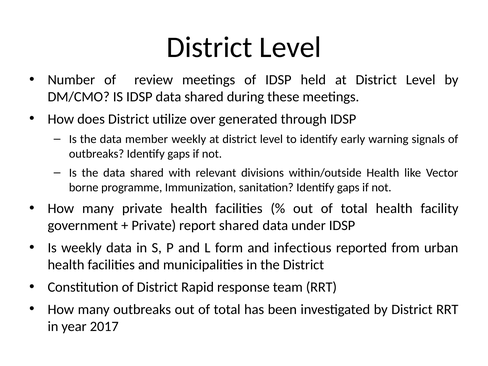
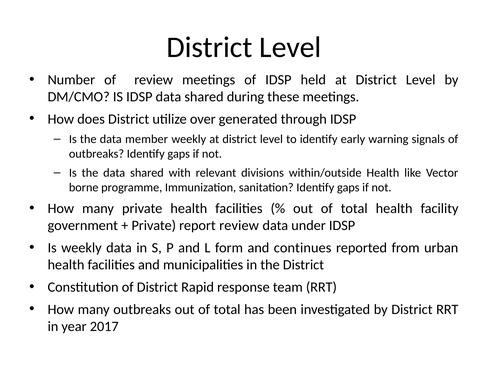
report shared: shared -> review (239, 226)
infectious: infectious -> continues (303, 248)
